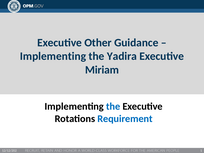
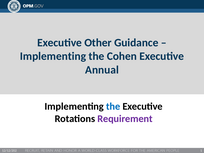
Yadira: Yadira -> Cohen (122, 56)
Miriam: Miriam -> Annual (102, 70)
Requirement colour: blue -> purple (125, 119)
